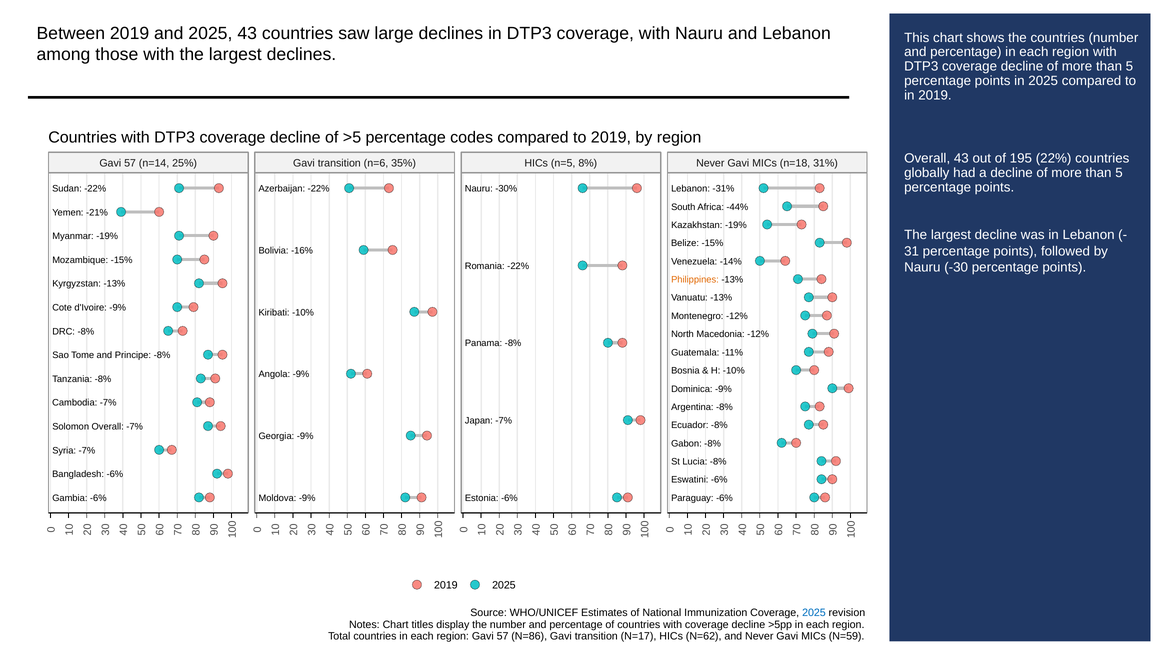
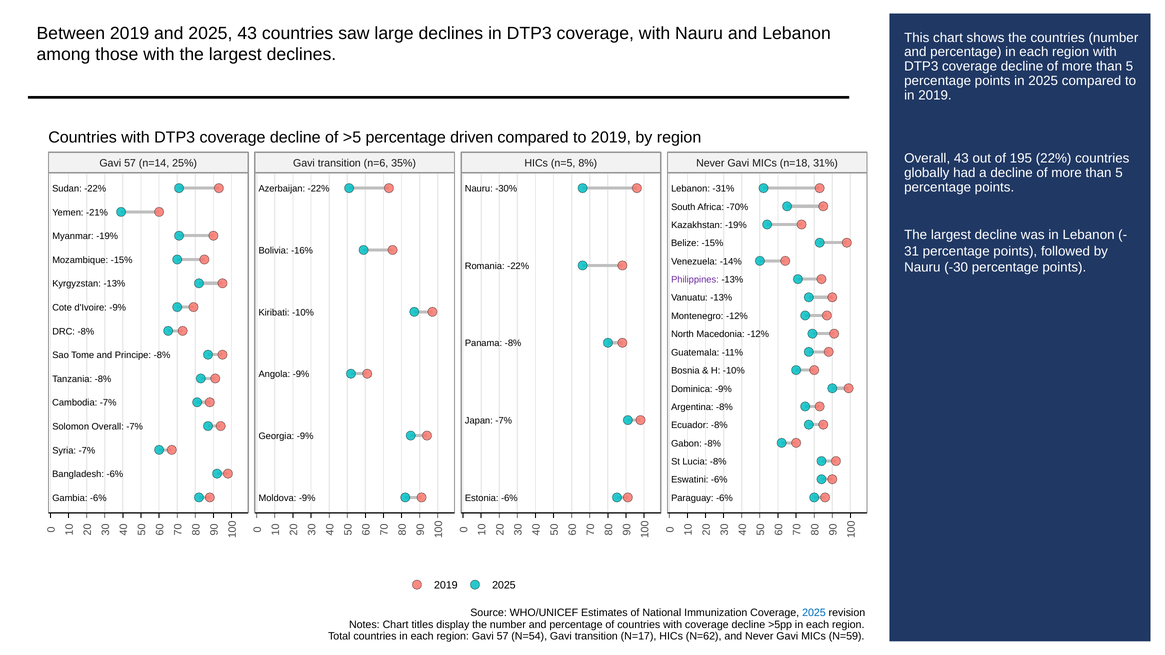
codes: codes -> driven (472, 138)
-44%: -44% -> -70% (737, 207)
Philippines colour: orange -> purple (695, 280)
N=86: N=86 -> N=54 (529, 636)
